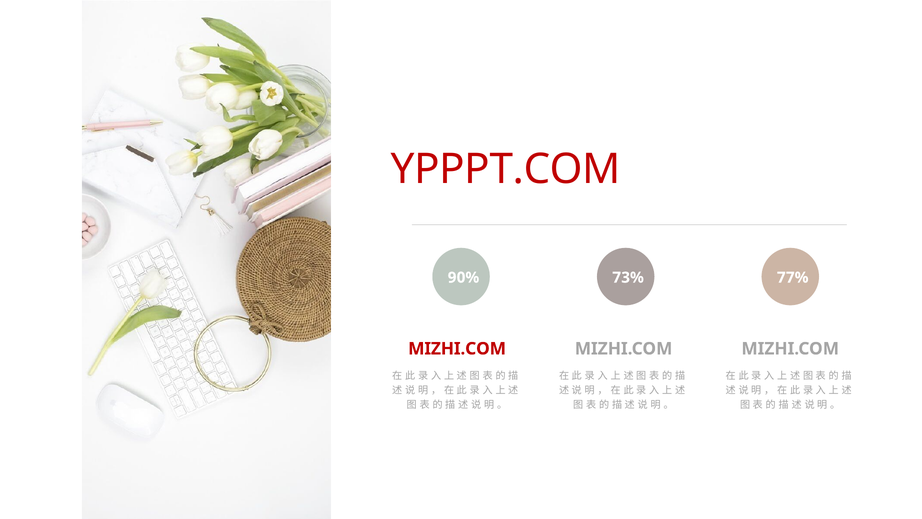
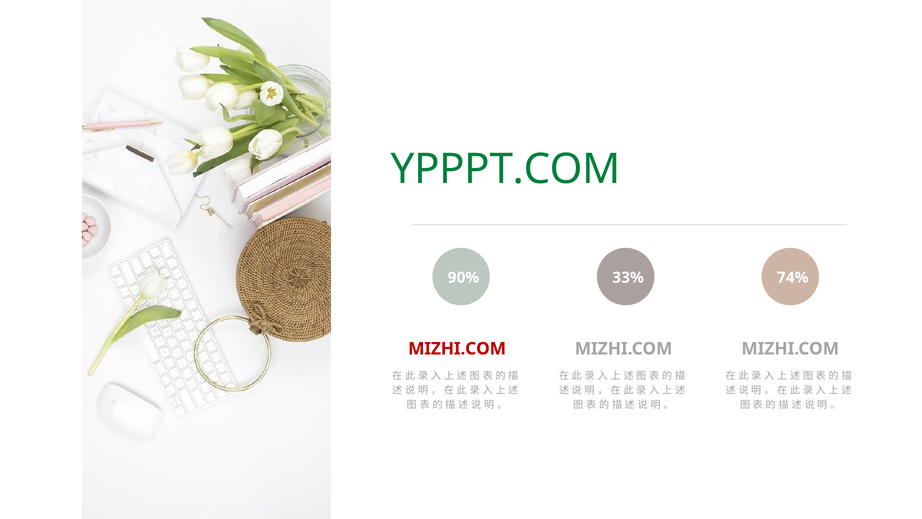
YPPPT.COM colour: red -> green (506, 169)
0% 7: 7 -> 3 (617, 277)
7%: 7% -> 4% (797, 277)
